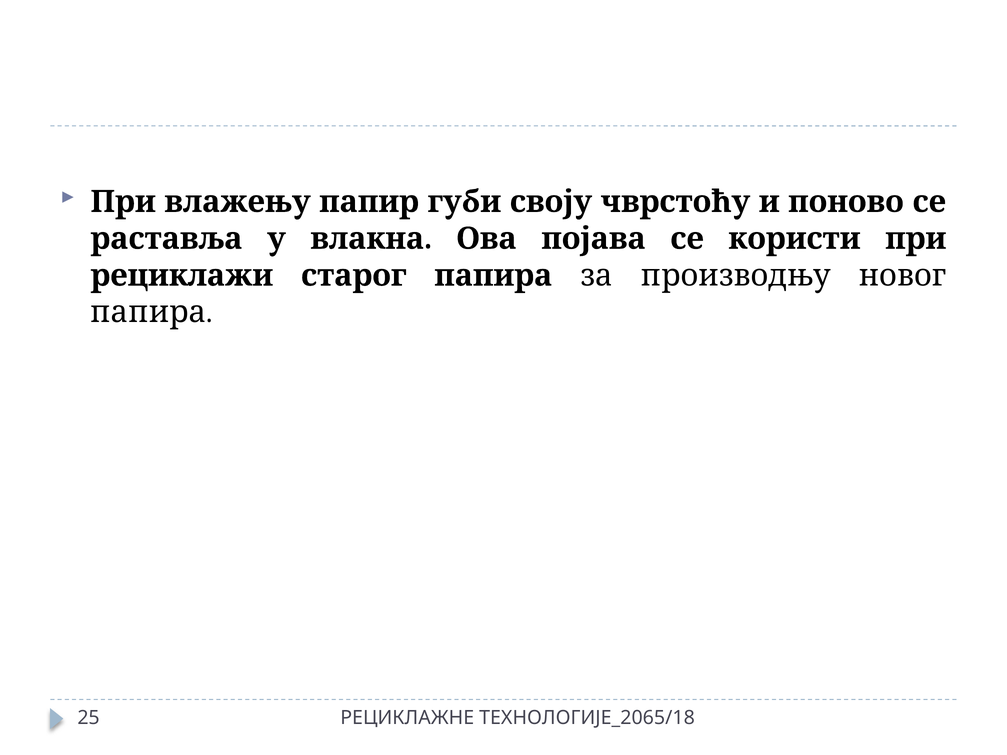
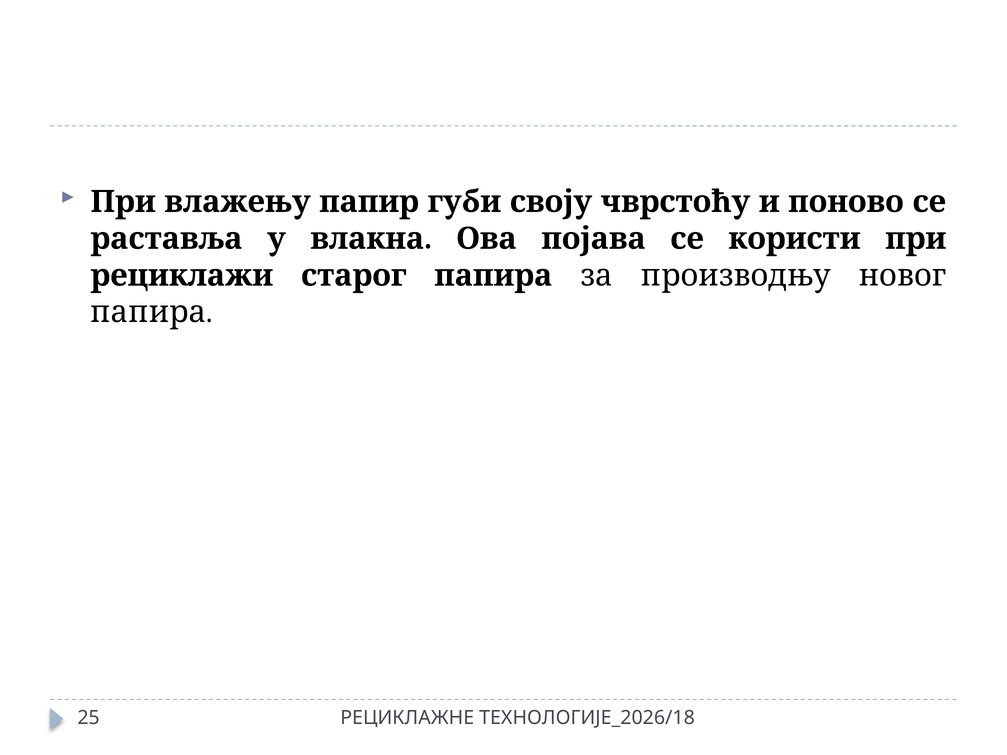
ТЕХНОЛОГИЈЕ_2065/18: ТЕХНОЛОГИЈЕ_2065/18 -> ТЕХНОЛОГИЈЕ_2026/18 (587, 718)
